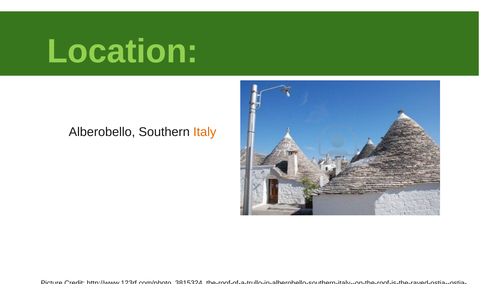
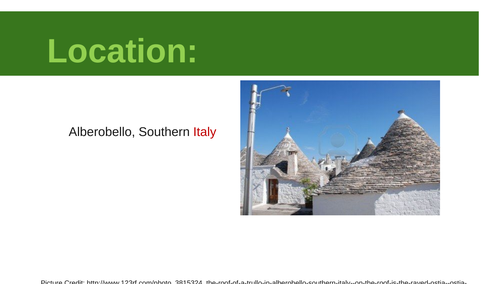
Italy colour: orange -> red (205, 132)
